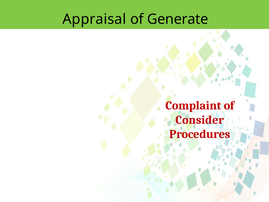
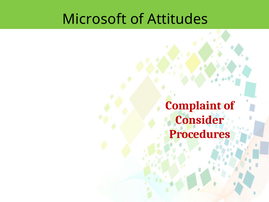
Appraisal: Appraisal -> Microsoft (94, 19)
Generate: Generate -> Attitudes (178, 19)
